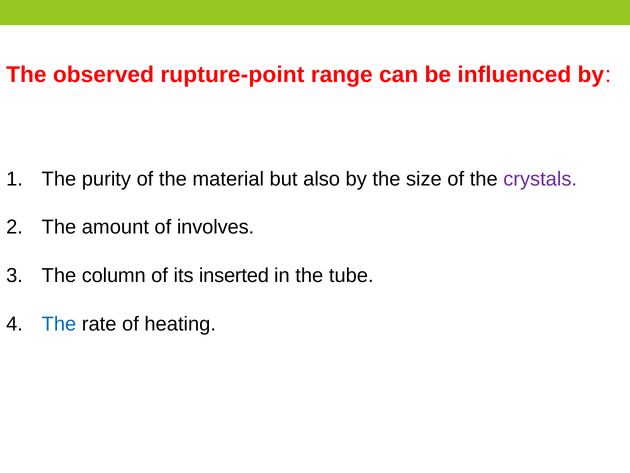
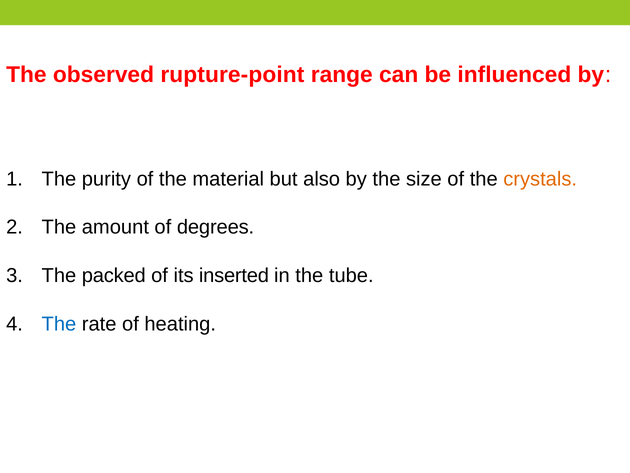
crystals colour: purple -> orange (540, 179)
involves: involves -> degrees (216, 227)
column: column -> packed (114, 275)
